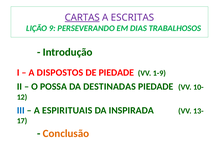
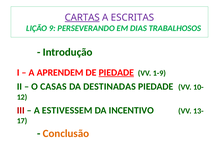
DISPOSTOS: DISPOSTOS -> APRENDEM (60, 73)
PIEDADE underline: none -> present (116, 73)
POSSA: POSSA -> CASAS (53, 87)
III colour: blue -> red (21, 110)
ESPIRITUAIS: ESPIRITUAIS -> ESTIVESSEM (67, 110)
INSPIRADA: INSPIRADA -> INCENTIVO (131, 110)
